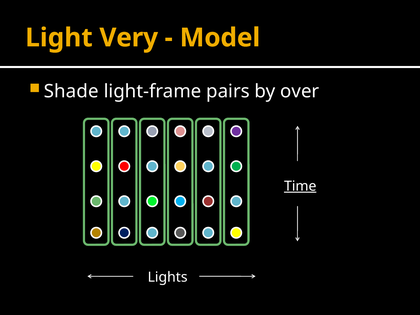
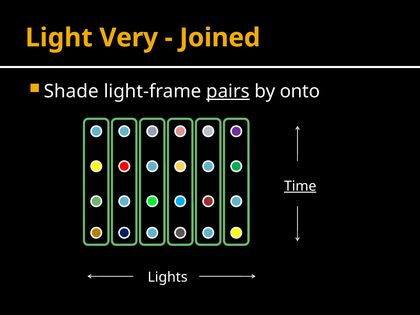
Model: Model -> Joined (220, 38)
pairs underline: none -> present (228, 91)
over: over -> onto (300, 91)
